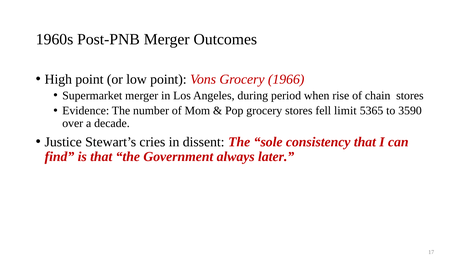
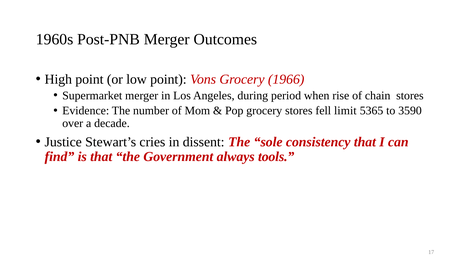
later: later -> tools (276, 157)
